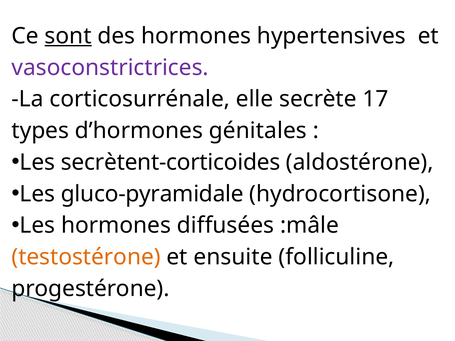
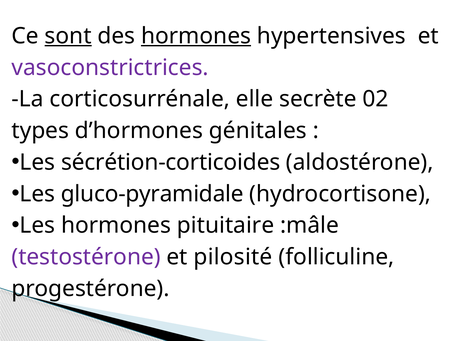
hormones underline: none -> present (196, 36)
17: 17 -> 02 (376, 99)
secrètent-corticoides: secrètent-corticoides -> sécrétion-corticoides (171, 162)
diffusées: diffusées -> pituitaire (226, 226)
testostérone colour: orange -> purple (86, 257)
ensuite: ensuite -> pilosité (233, 257)
